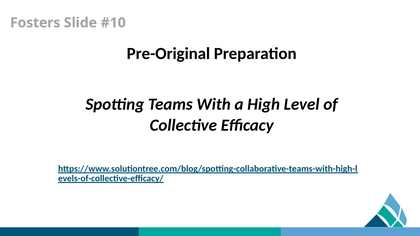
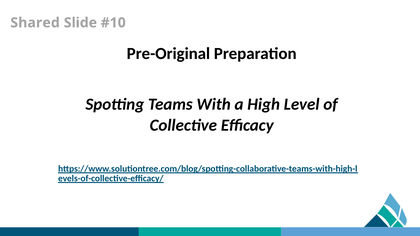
Fosters: Fosters -> Shared (35, 23)
